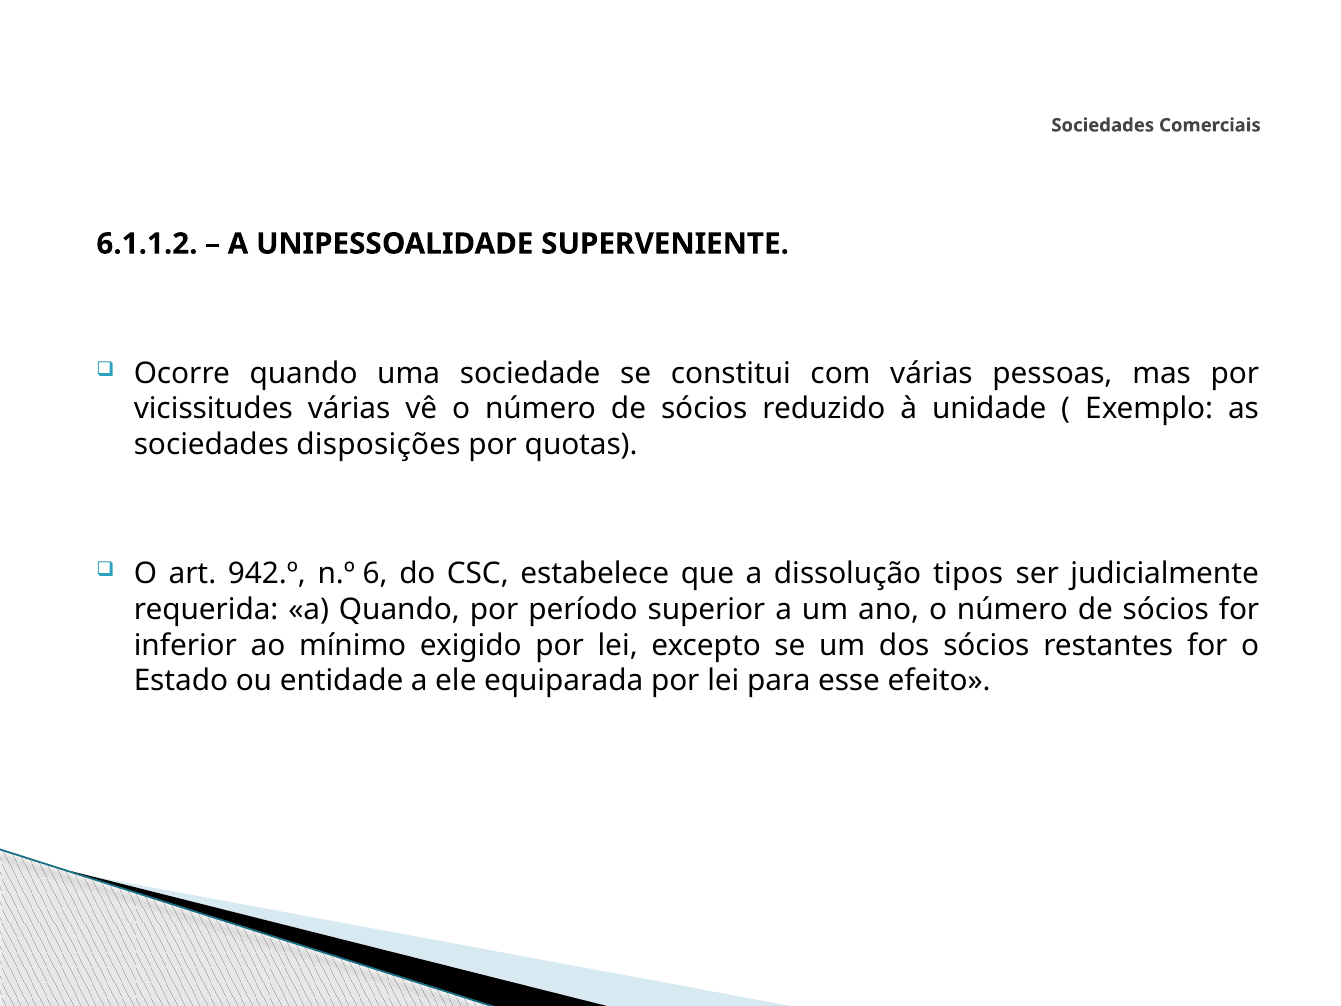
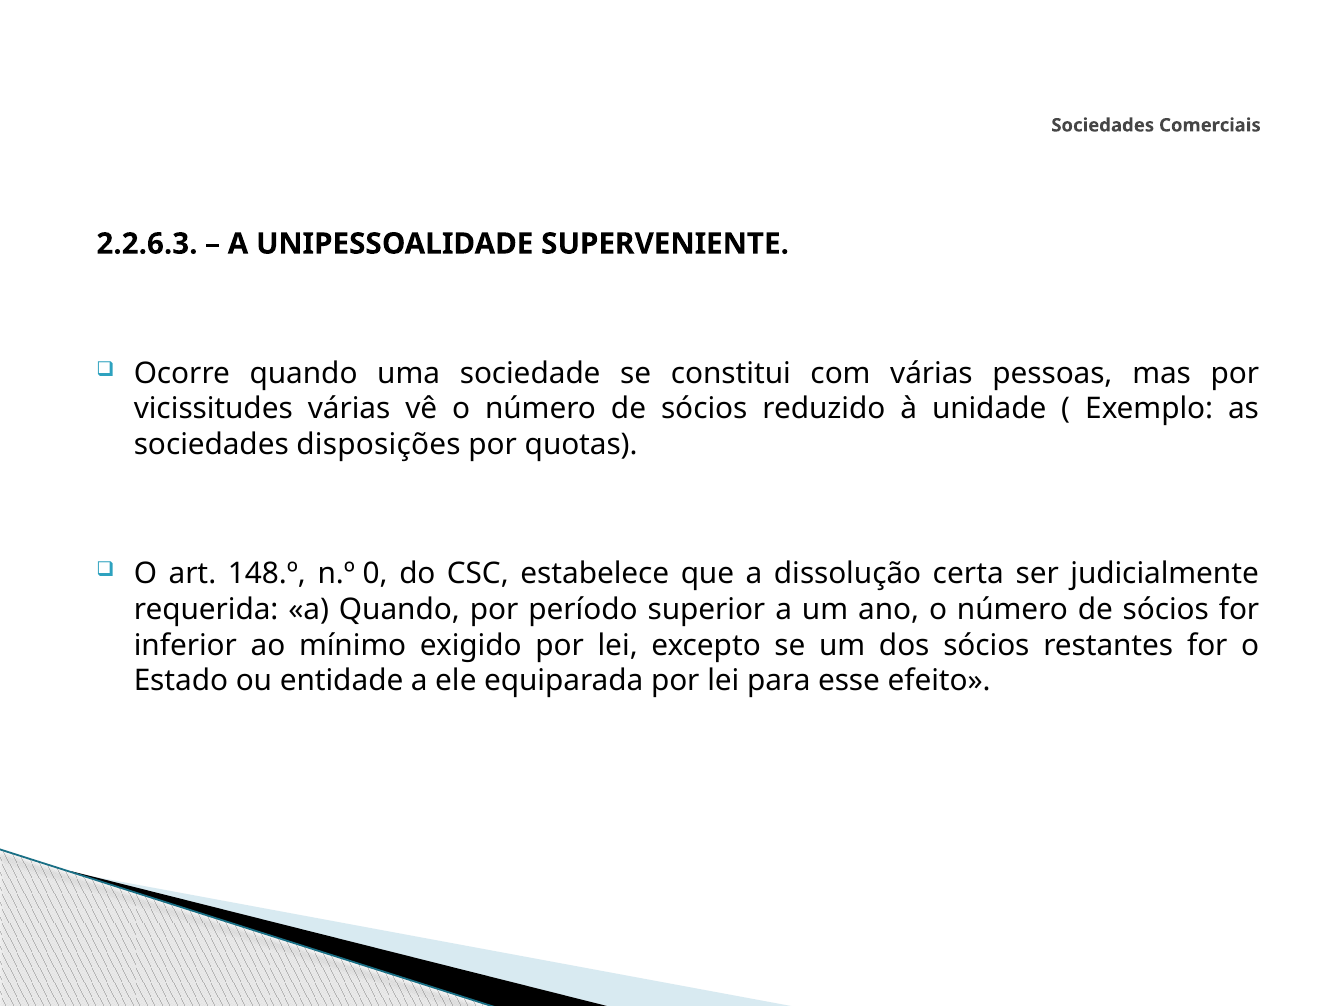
6.1.1.2: 6.1.1.2 -> 2.2.6.3 (147, 244)
942.º: 942.º -> 148.º (267, 574)
6: 6 -> 0 (375, 574)
tipos: tipos -> certa (968, 574)
